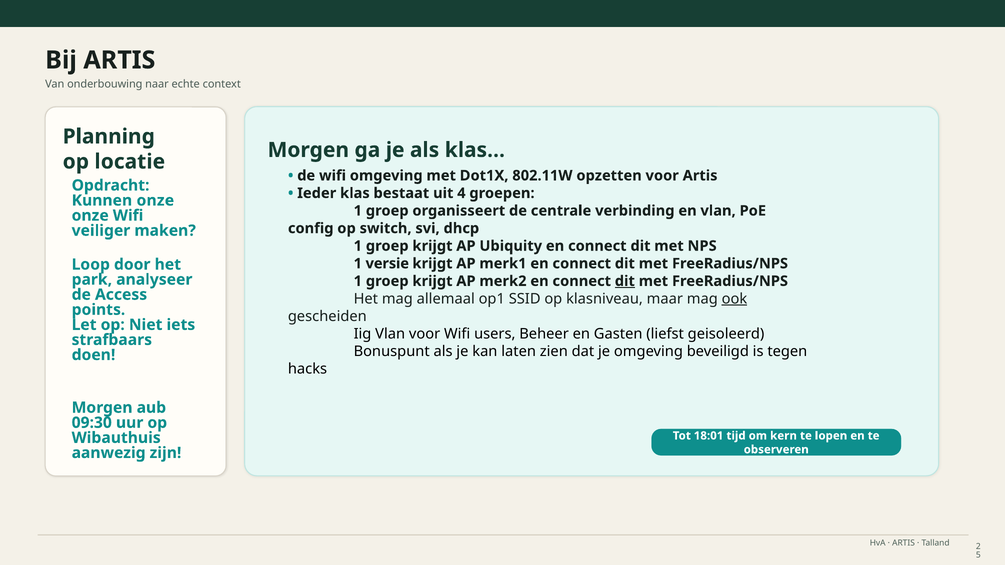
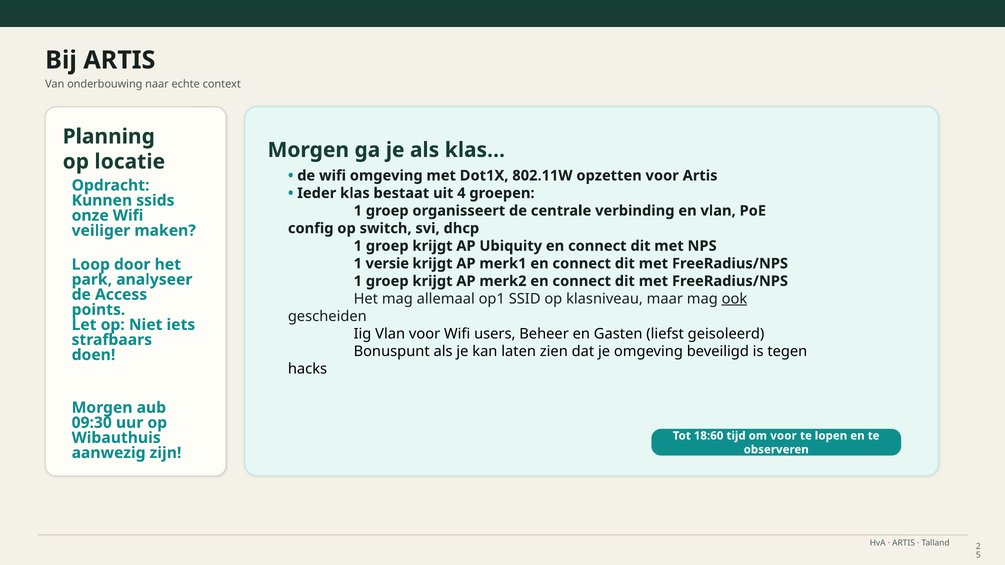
Kunnen onze: onze -> ssids (155, 201)
dit underline: present -> none (625, 281)
18:01: 18:01 -> 18:60 (709, 436)
om kern: kern -> voor (783, 436)
